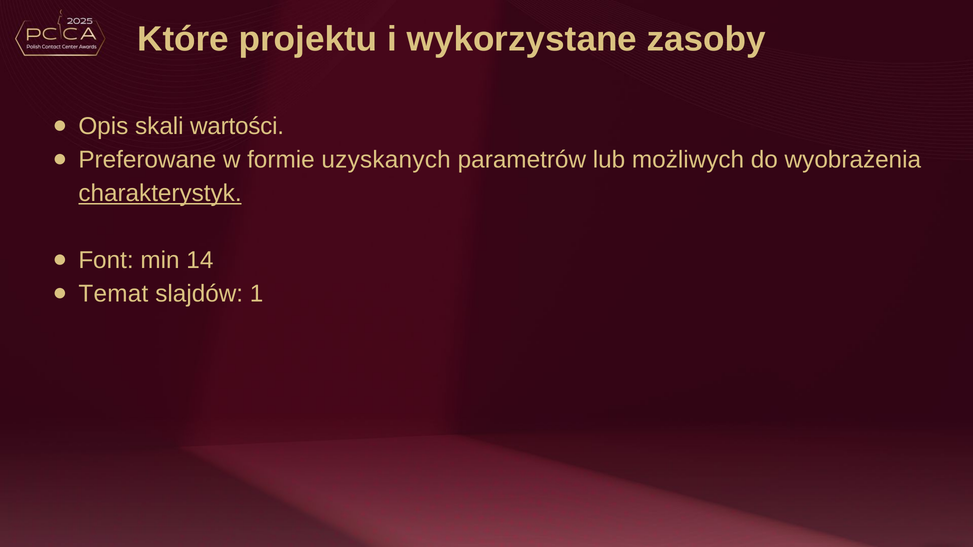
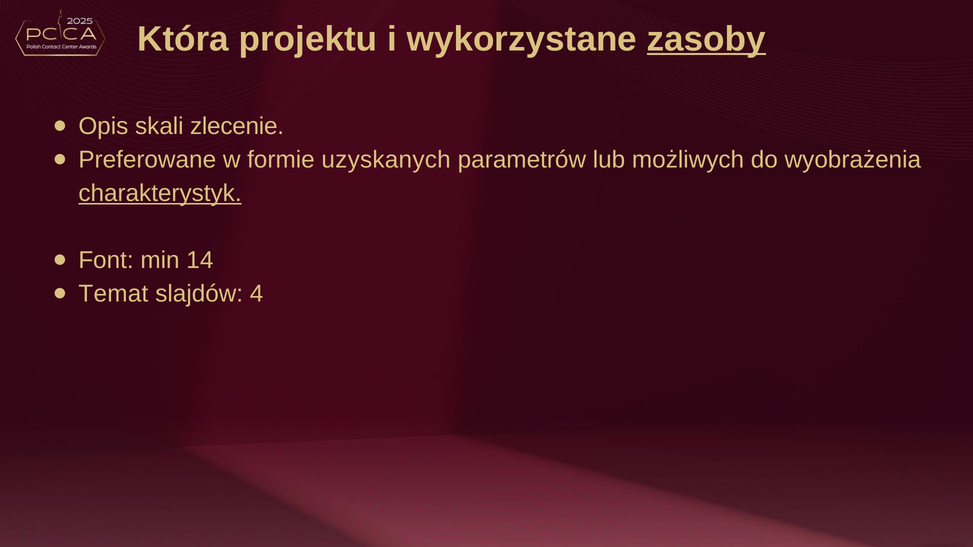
Które: Które -> Która (183, 39)
zasoby underline: none -> present (706, 39)
wartości: wartości -> zlecenie (237, 126)
1: 1 -> 4 (257, 294)
